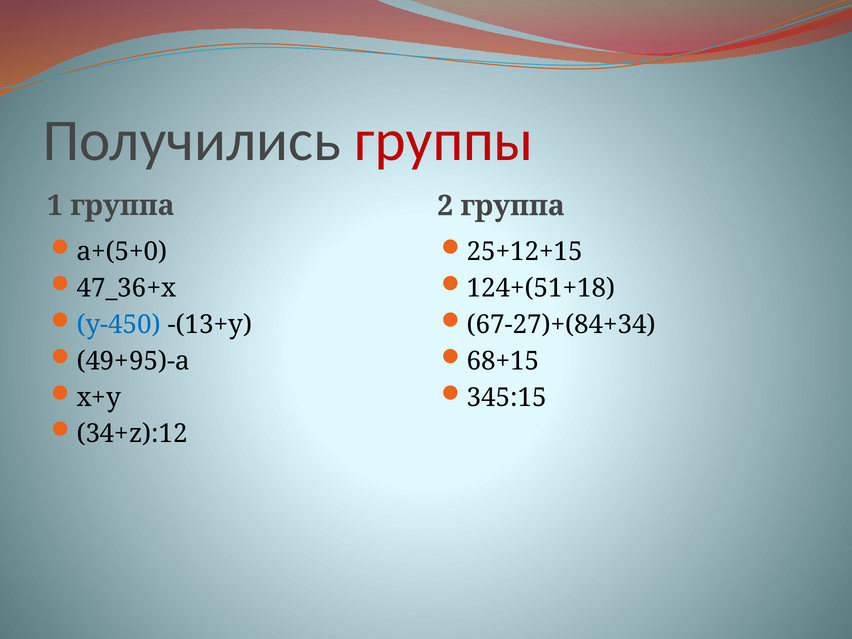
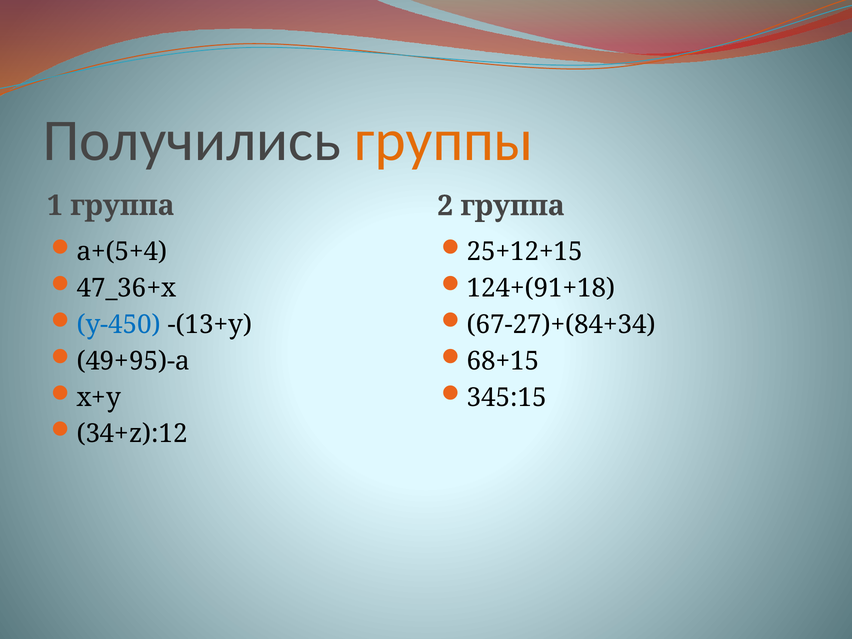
группы colour: red -> orange (444, 141)
а+(5+0: а+(5+0 -> а+(5+4 (122, 252)
124+(51+18: 124+(51+18 -> 124+(91+18 (541, 288)
